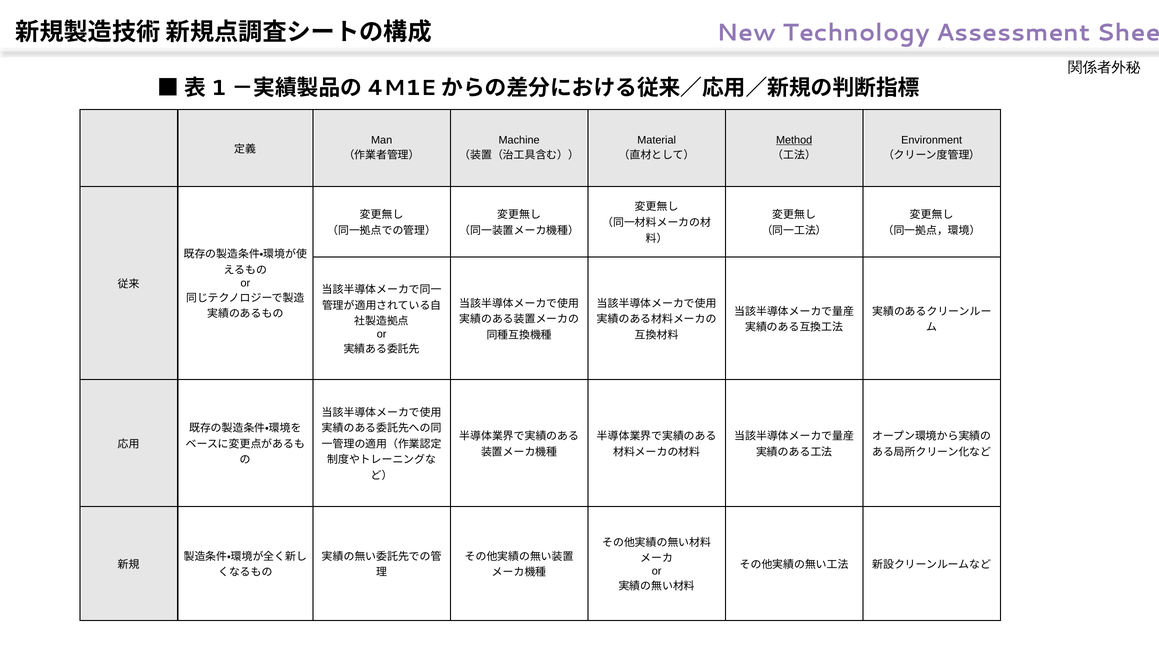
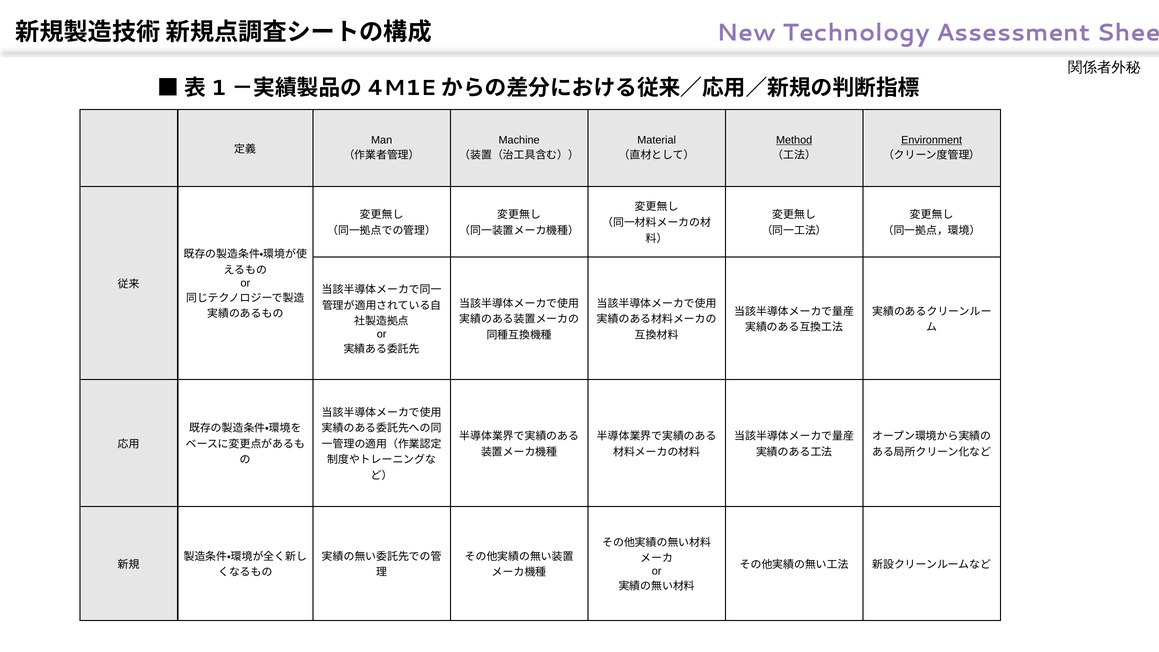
Environment underline: none -> present (932, 140)
